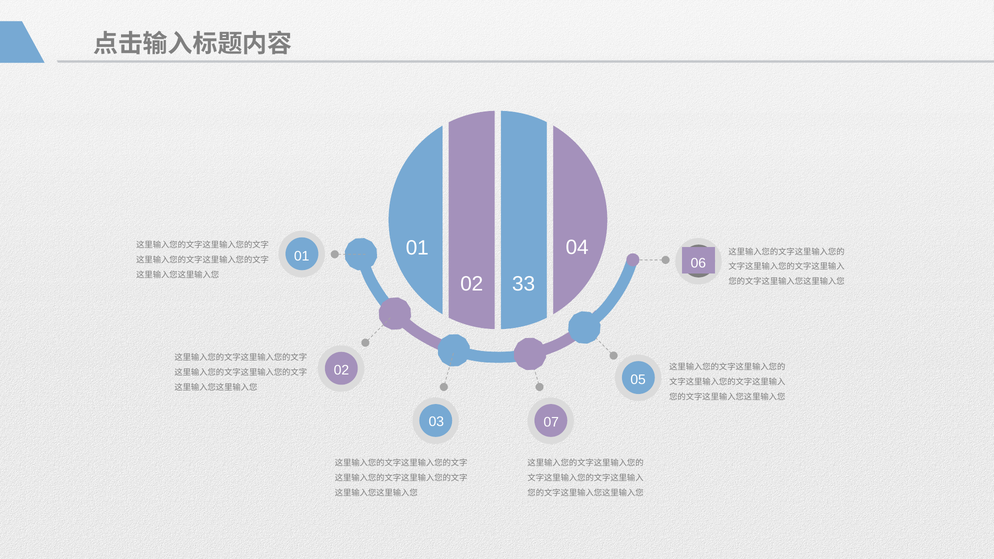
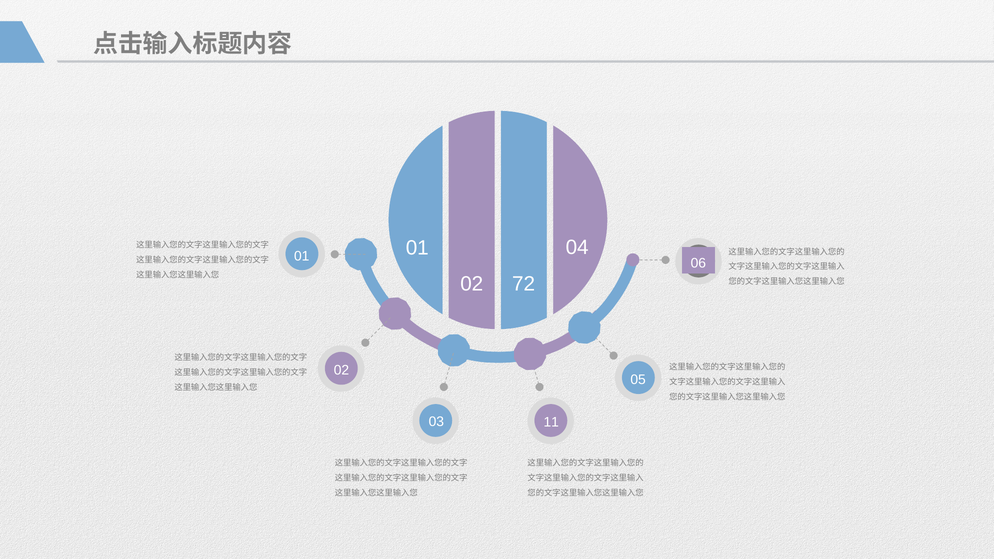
33: 33 -> 72 (524, 284)
07: 07 -> 11 (551, 423)
